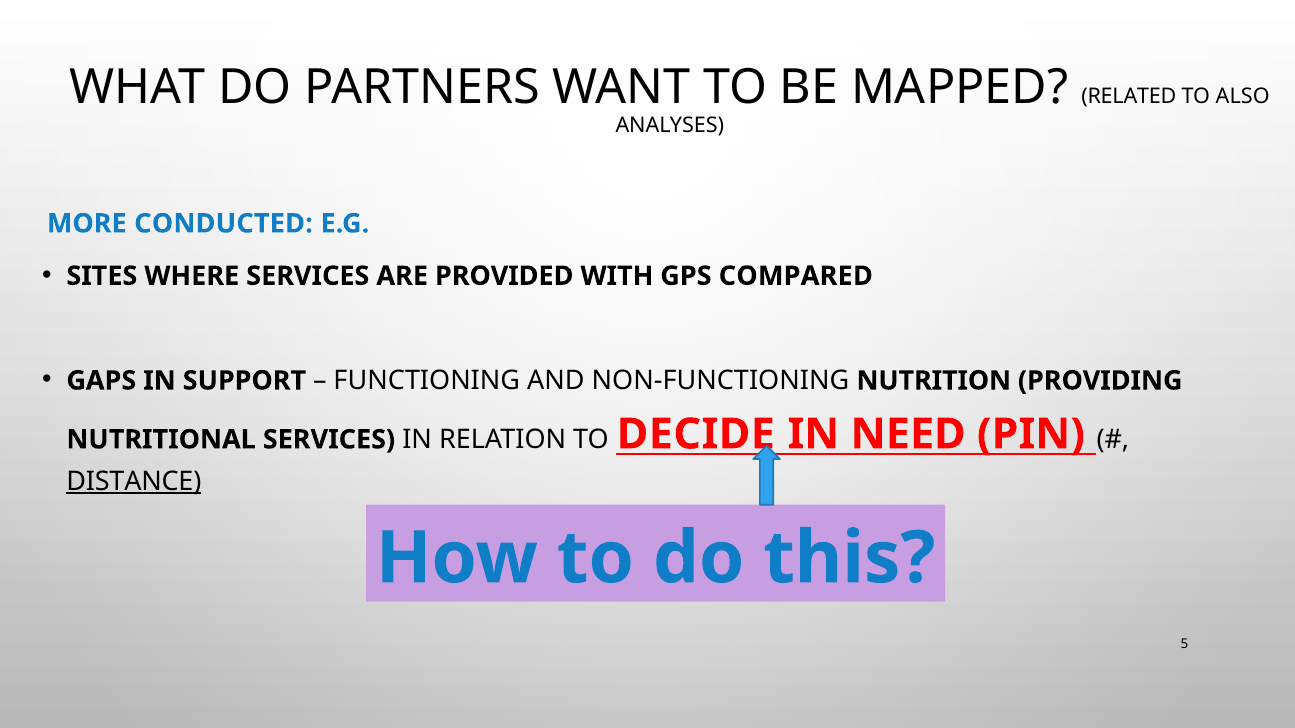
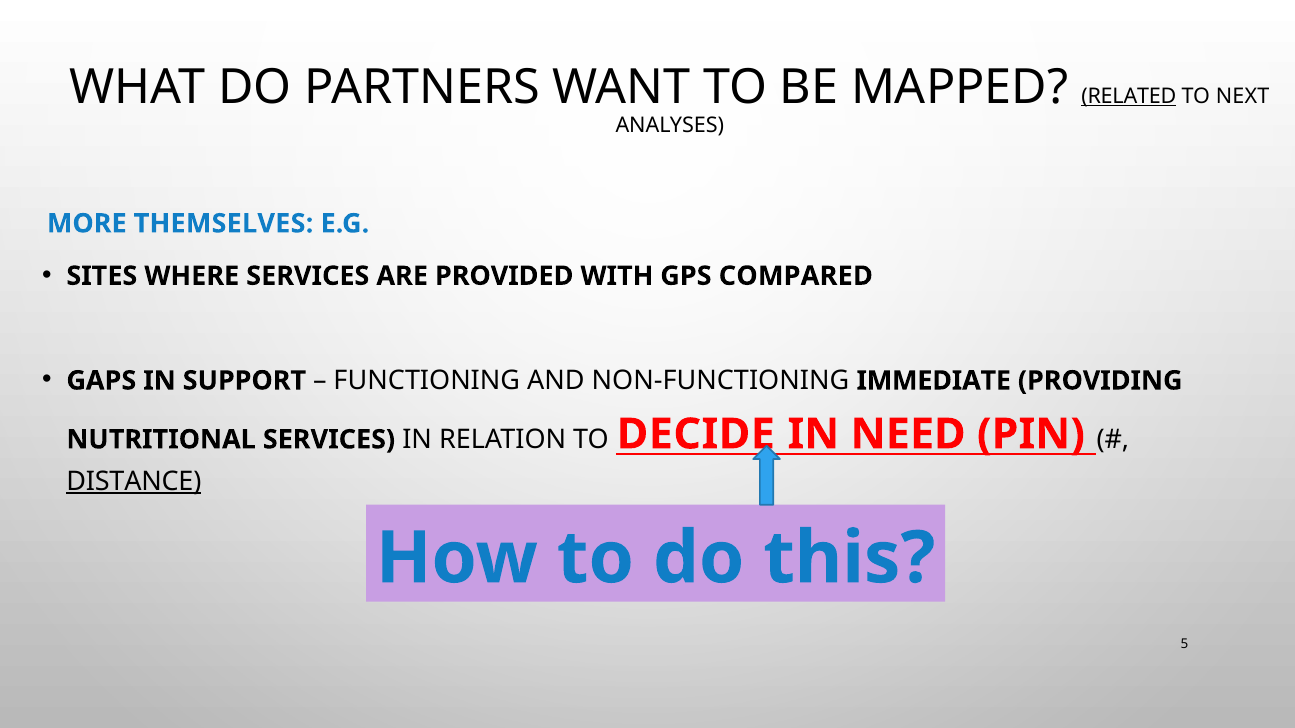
RELATED underline: none -> present (1129, 97)
ALSO: ALSO -> NEXT (1243, 97)
CONDUCTED: CONDUCTED -> THEMSELVES (224, 224)
NUTRITION: NUTRITION -> IMMEDIATE (934, 381)
